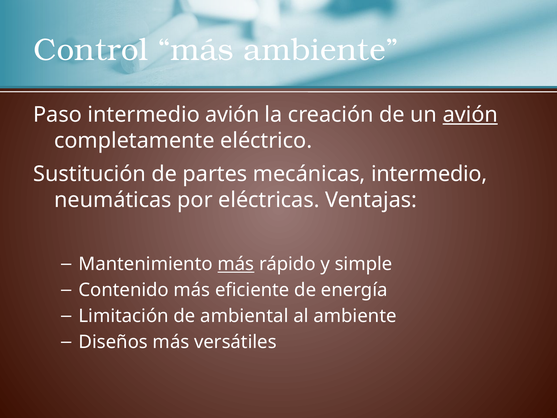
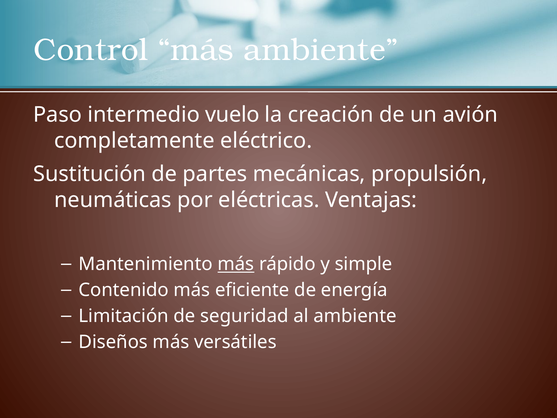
intermedio avión: avión -> vuelo (232, 115)
avión underline: present -> none (470, 115)
mecánicas intermedio: intermedio -> propulsión (429, 174)
ambiental: ambiental -> seguridad (244, 316)
